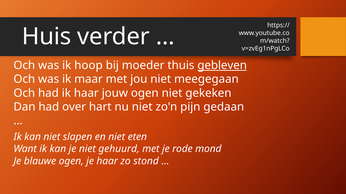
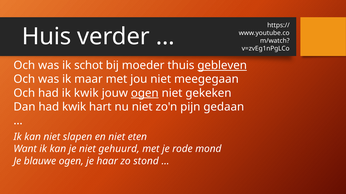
hoop: hoop -> schot (89, 66)
ik haar: haar -> kwik (86, 93)
ogen underline: none -> present (145, 93)
had over: over -> kwik (74, 107)
